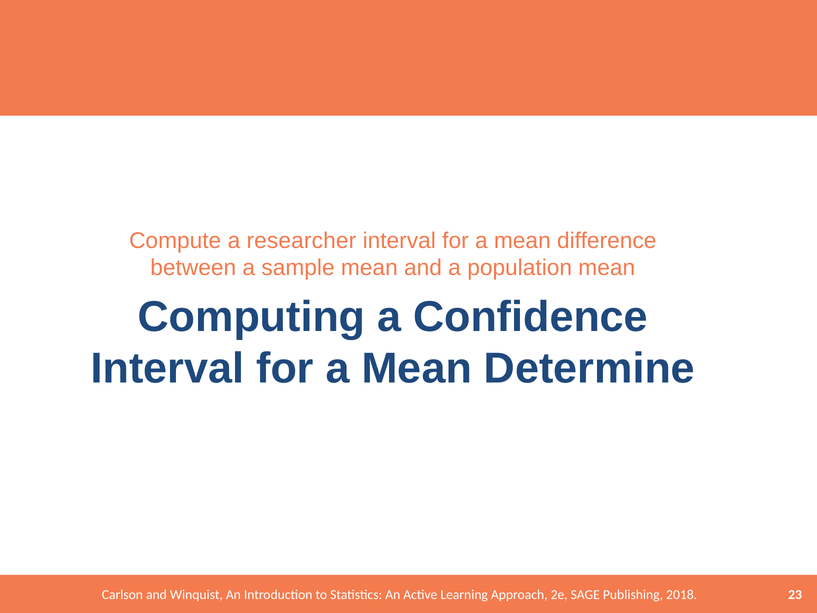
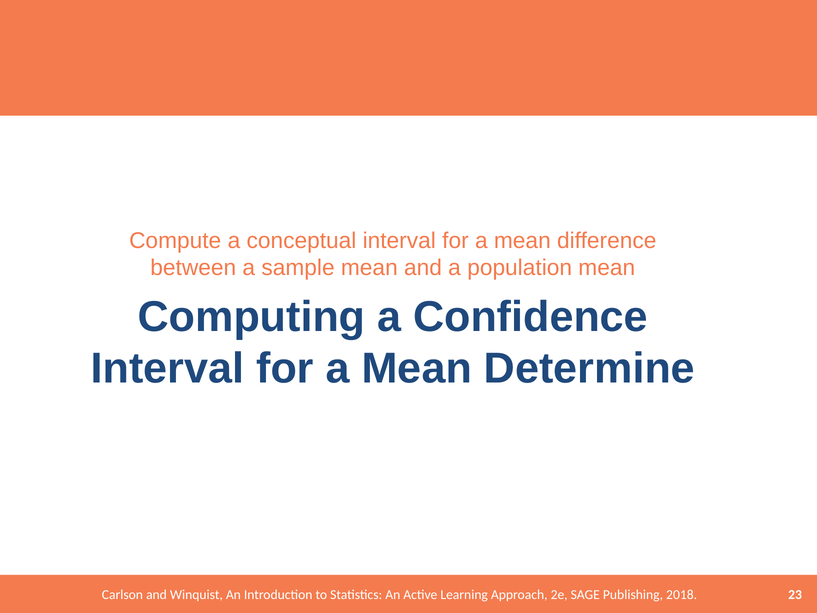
researcher: researcher -> conceptual (301, 240)
